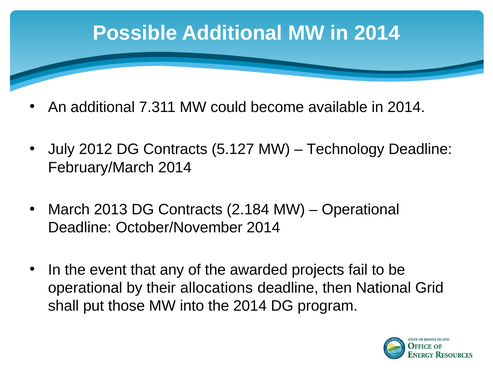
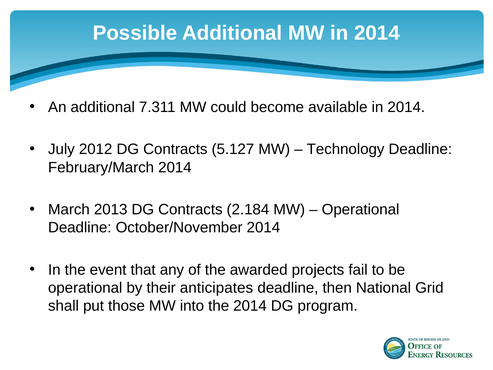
allocations: allocations -> anticipates (217, 288)
